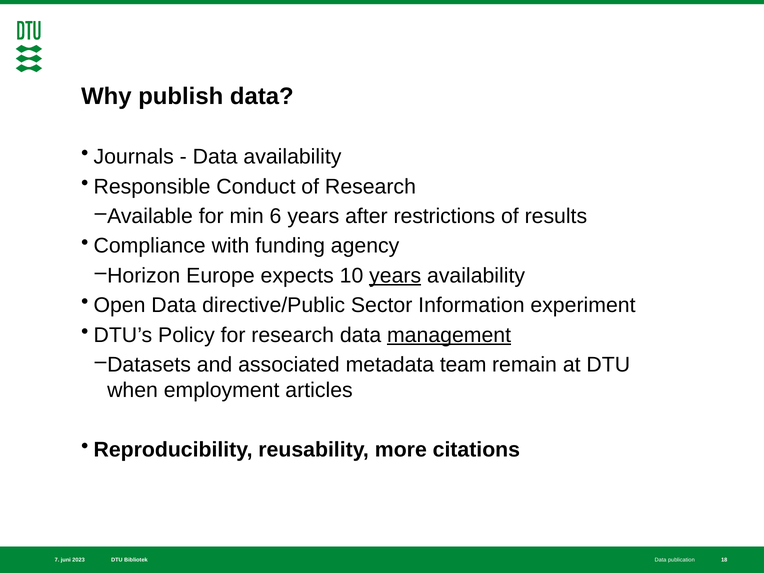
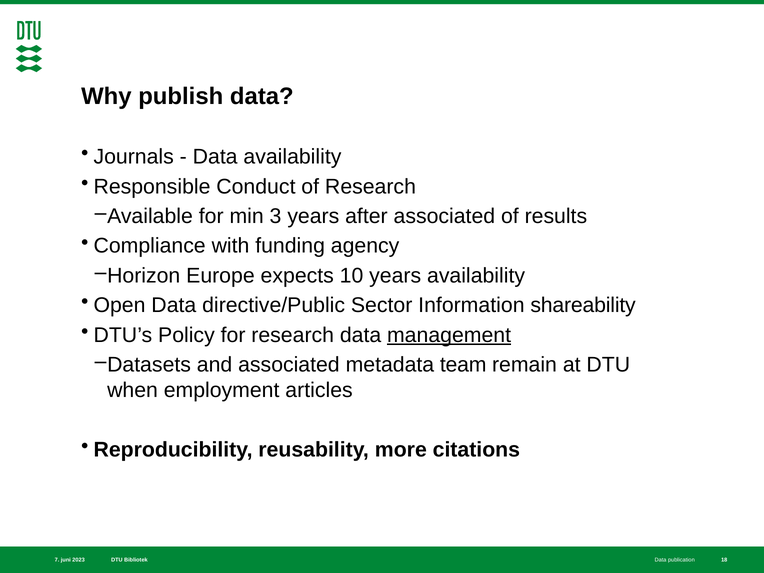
6: 6 -> 3 (275, 216)
after restrictions: restrictions -> associated (444, 216)
years underline: present -> none (395, 276)
experiment: experiment -> shareability (583, 305)
